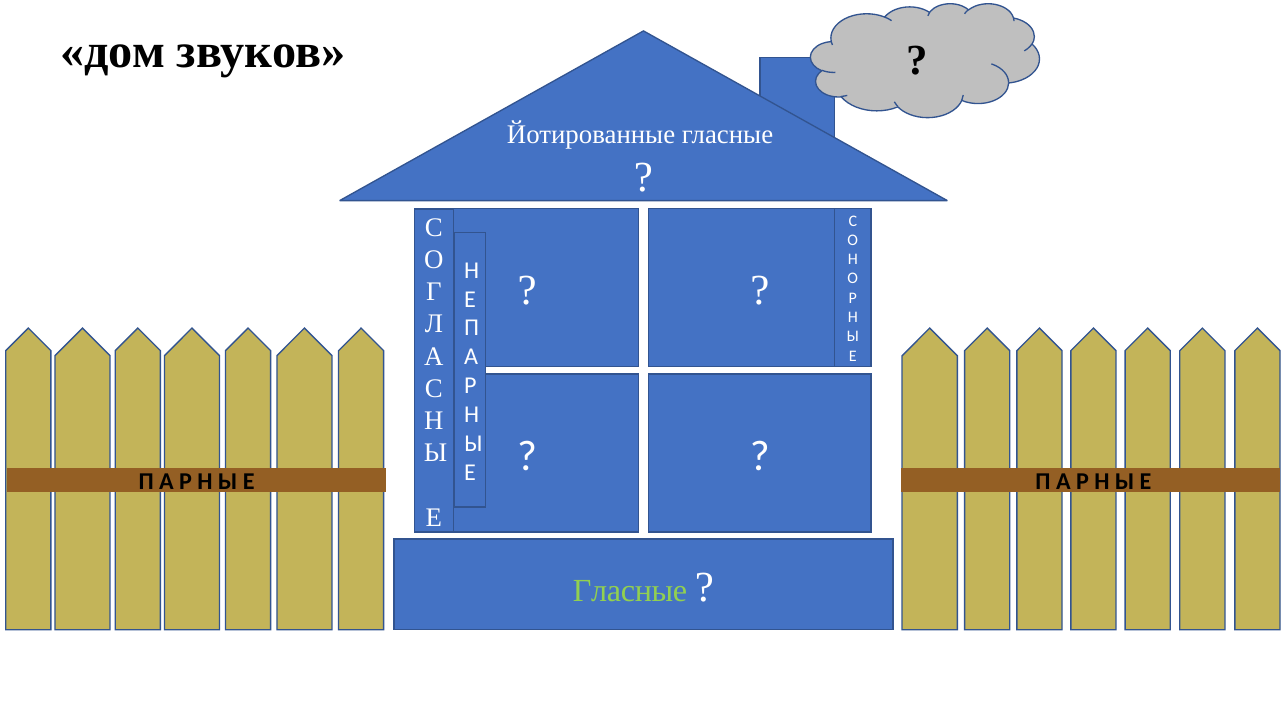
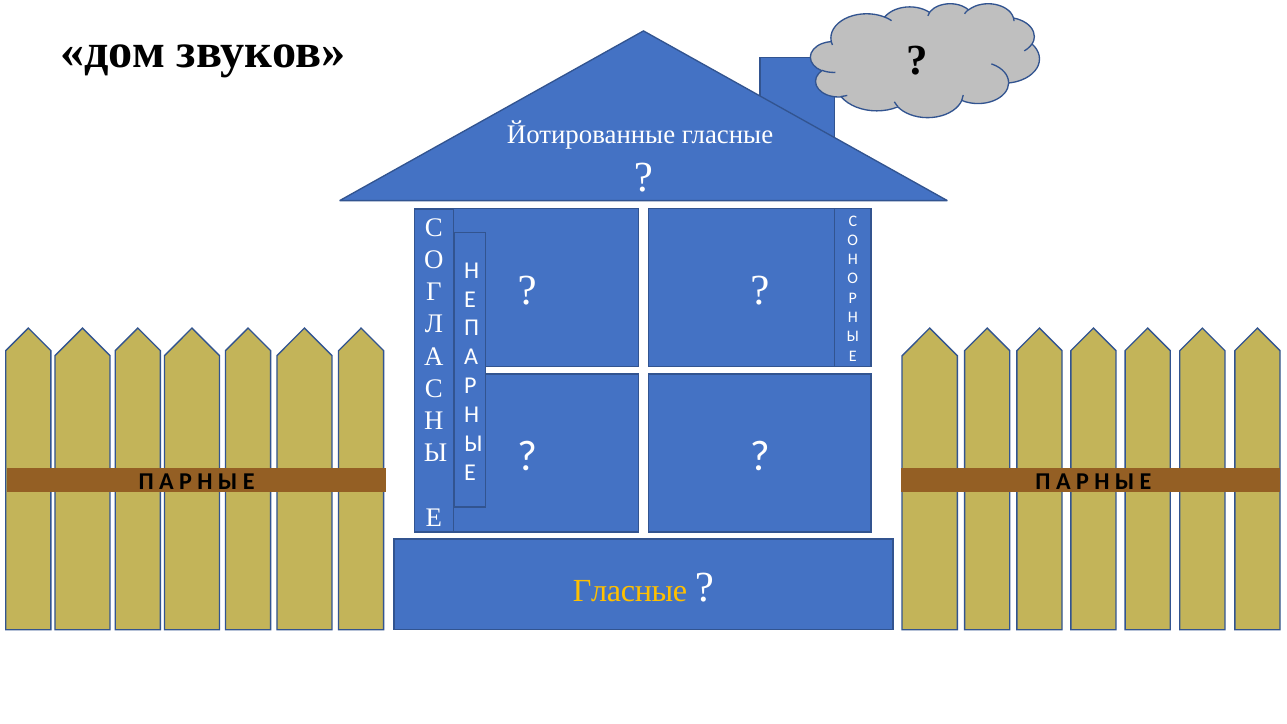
Гласные colour: light green -> yellow (630, 591)
